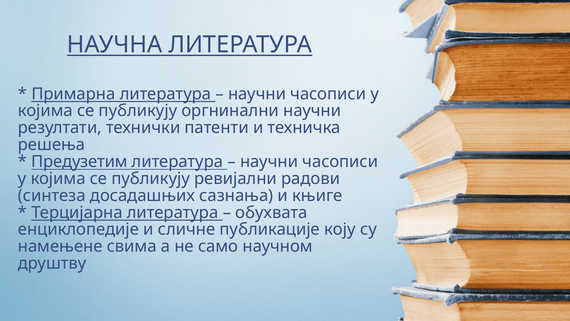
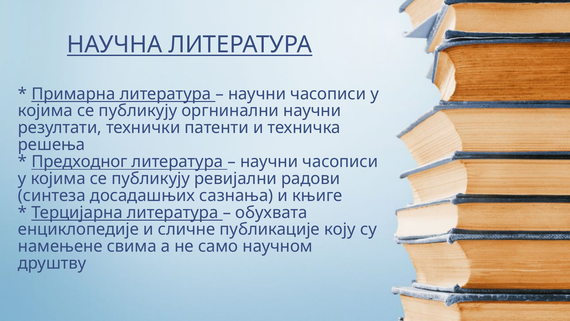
Предузетим: Предузетим -> Предходног (79, 162)
